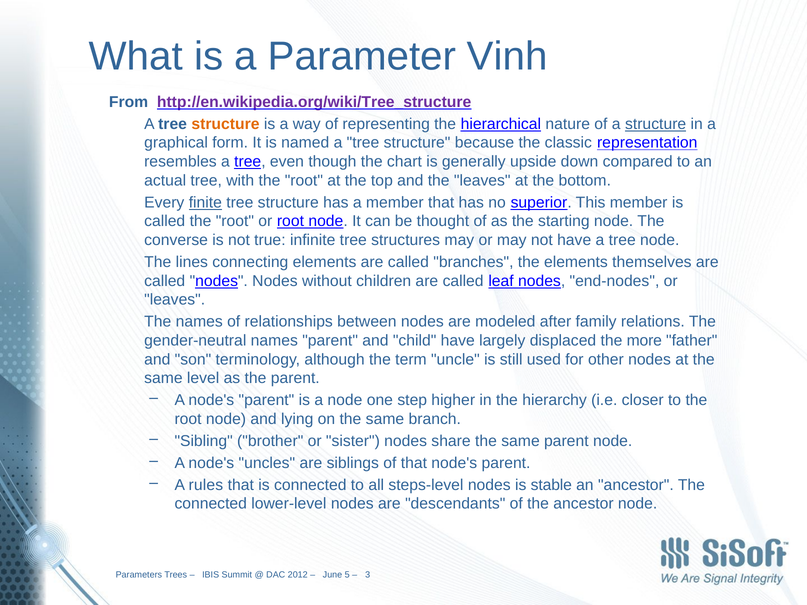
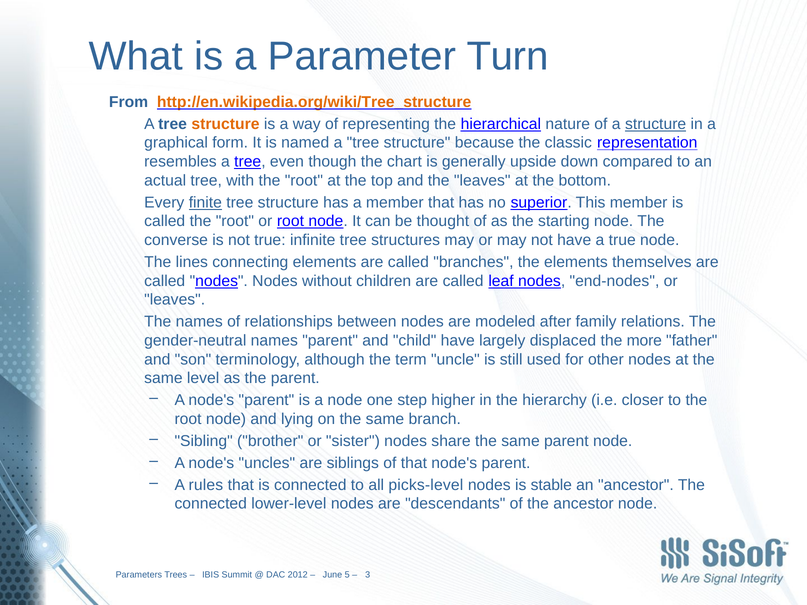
Vinh: Vinh -> Turn (508, 57)
http://en.wikipedia.org/wiki/Tree_structure colour: purple -> orange (314, 102)
have a tree: tree -> true (622, 240)
steps-level: steps-level -> picks-level (426, 485)
